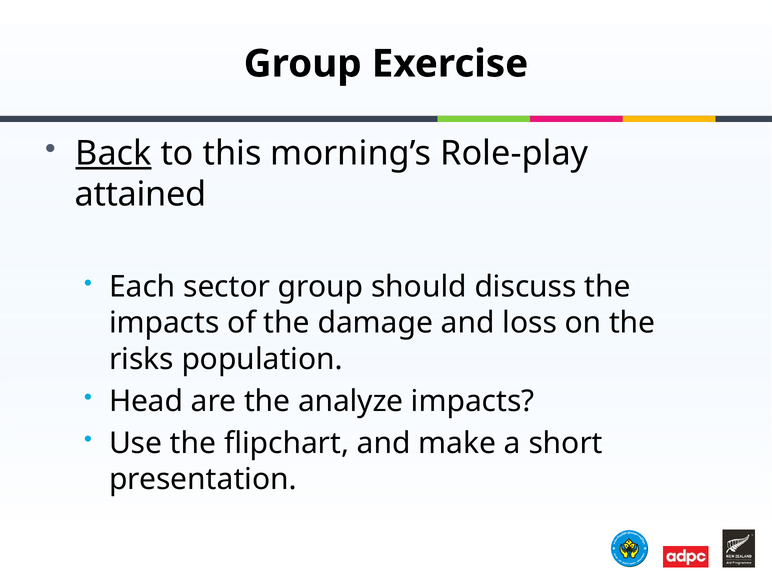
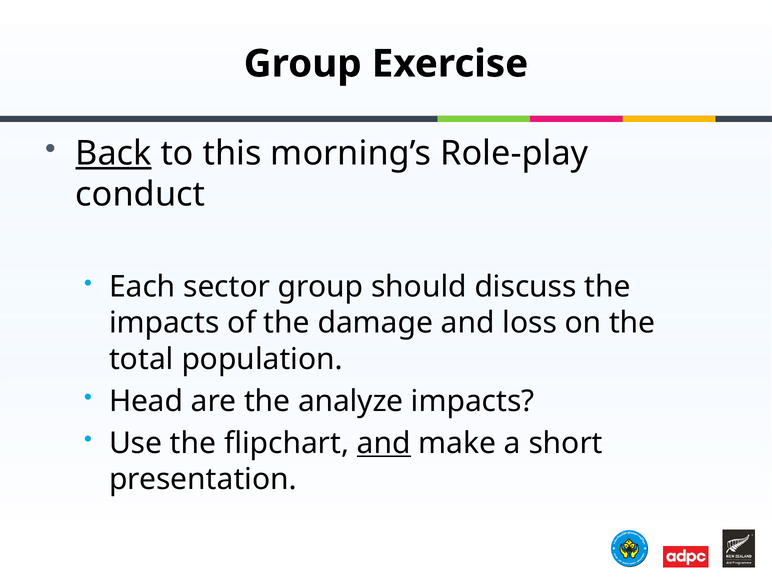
attained: attained -> conduct (140, 195)
risks: risks -> total (141, 359)
and underline: none -> present (384, 443)
